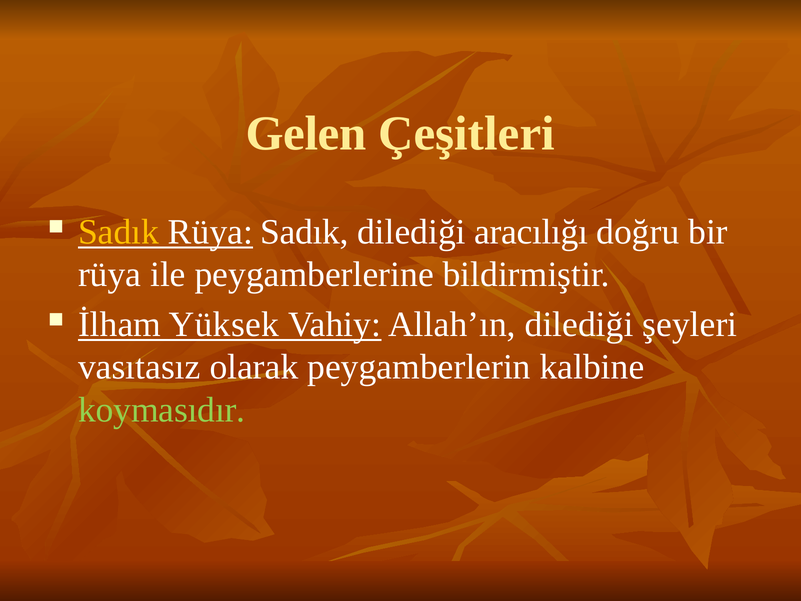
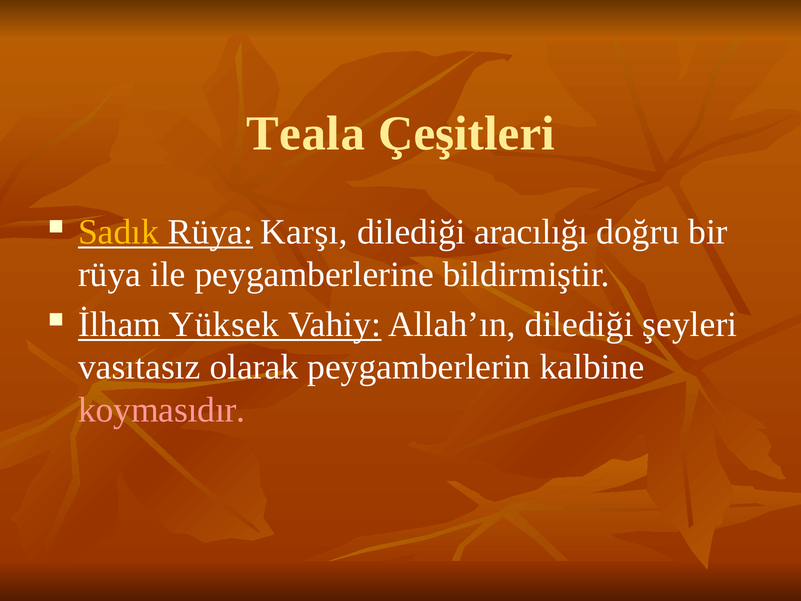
Gelen: Gelen -> Teala (306, 134)
Rüya Sadık: Sadık -> Karşı (304, 232)
koymasıdır colour: light green -> pink (162, 410)
